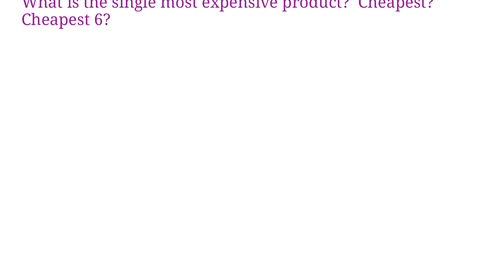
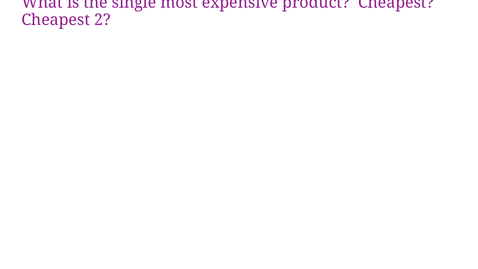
6: 6 -> 2 (102, 20)
